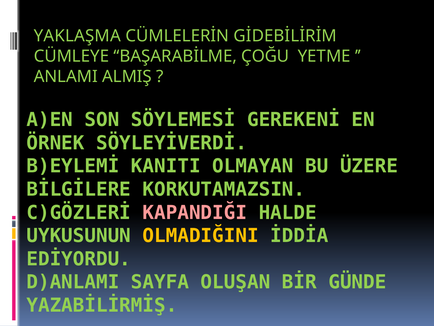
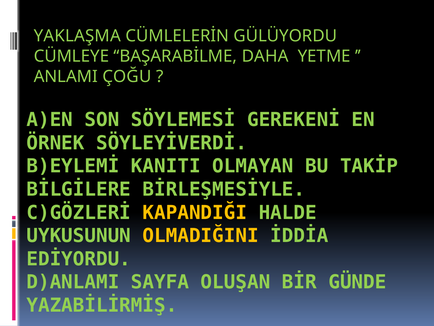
GİDEBİLİRİM: GİDEBİLİRİM -> GÜLÜYORDU (285, 36)
ÇOĞU: ÇOĞU -> DAHA (265, 56)
ALMIŞ: ALMIŞ -> ÇOĞU (127, 76)
ÜZERE: ÜZERE -> TAKİP (369, 166)
KORKUTAMAZSIN: KORKUTAMAZSIN -> BİRLEŞMESİYLE (224, 189)
KAPANDIĞI colour: pink -> yellow (195, 212)
